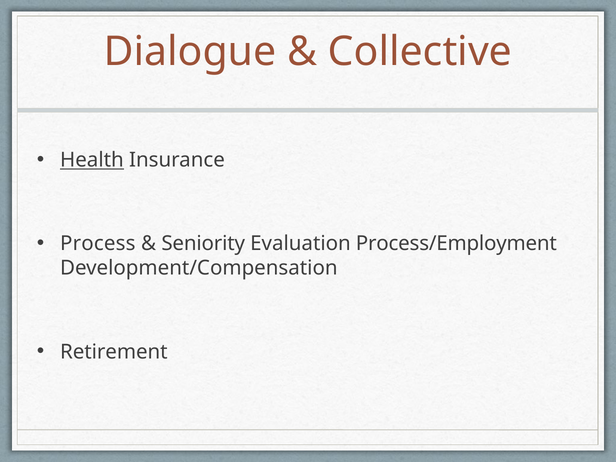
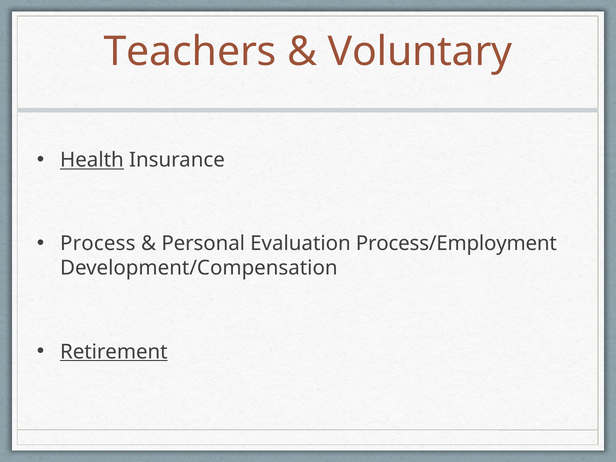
Dialogue: Dialogue -> Teachers (190, 51)
Collective: Collective -> Voluntary (420, 51)
Seniority: Seniority -> Personal (203, 244)
Retirement underline: none -> present (114, 352)
